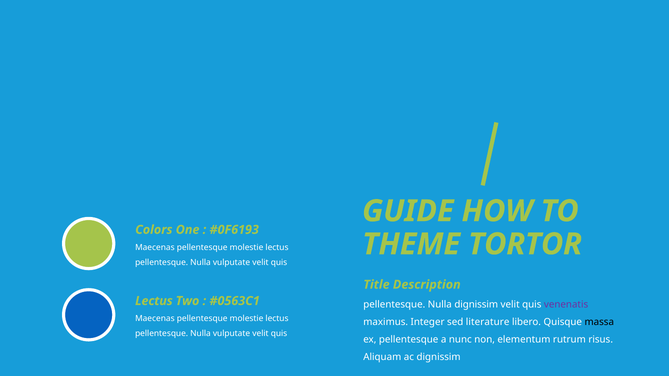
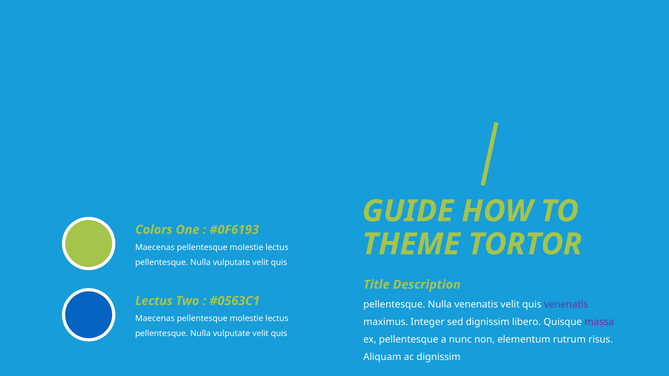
Nulla dignissim: dignissim -> venenatis (476, 305)
sed literature: literature -> dignissim (488, 322)
massa colour: black -> purple (599, 322)
